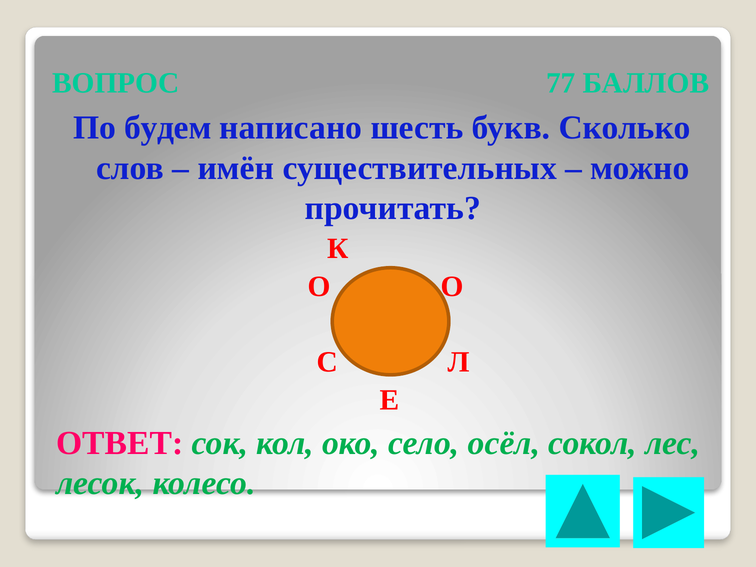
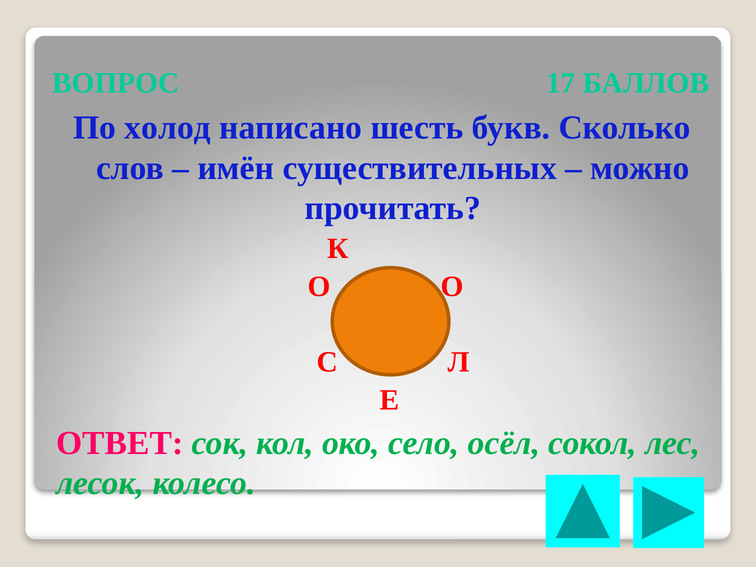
77: 77 -> 17 (561, 83)
будем: будем -> холод (168, 128)
